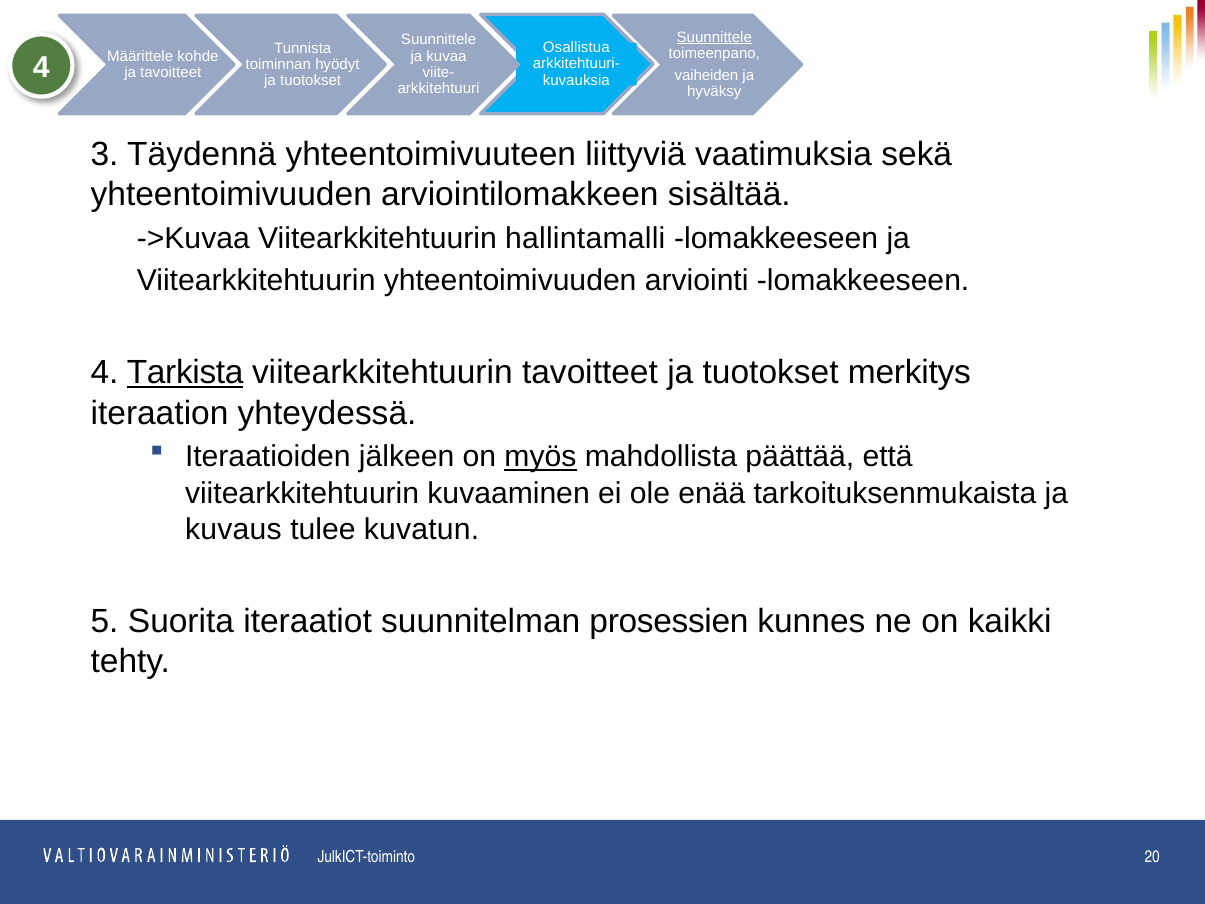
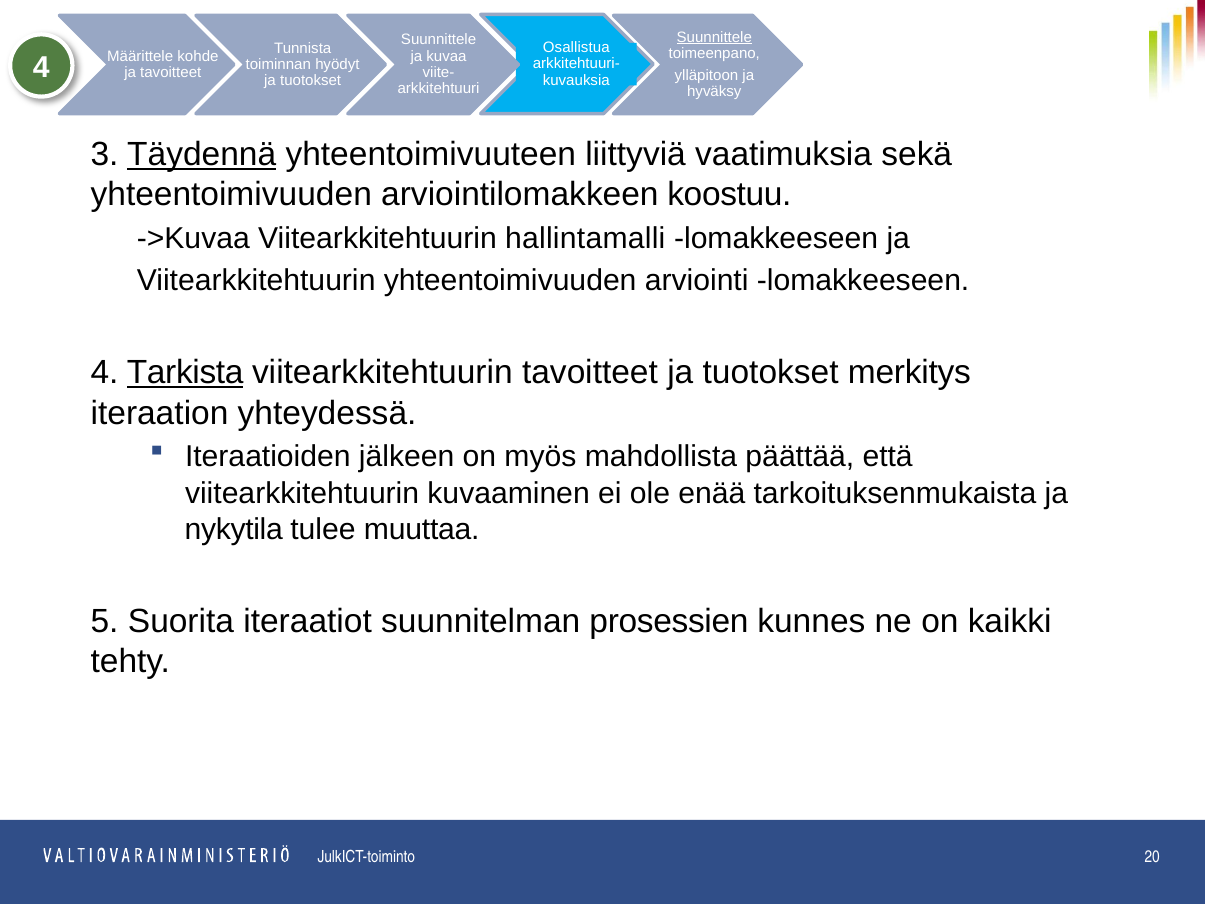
vaiheiden: vaiheiden -> ylläpitoon (706, 75)
Täydennä underline: none -> present (202, 154)
sisältää: sisältää -> koostuu (729, 195)
myös underline: present -> none (540, 457)
kuvaus: kuvaus -> nykytila (234, 529)
kuvatun: kuvatun -> muuttaa (422, 529)
